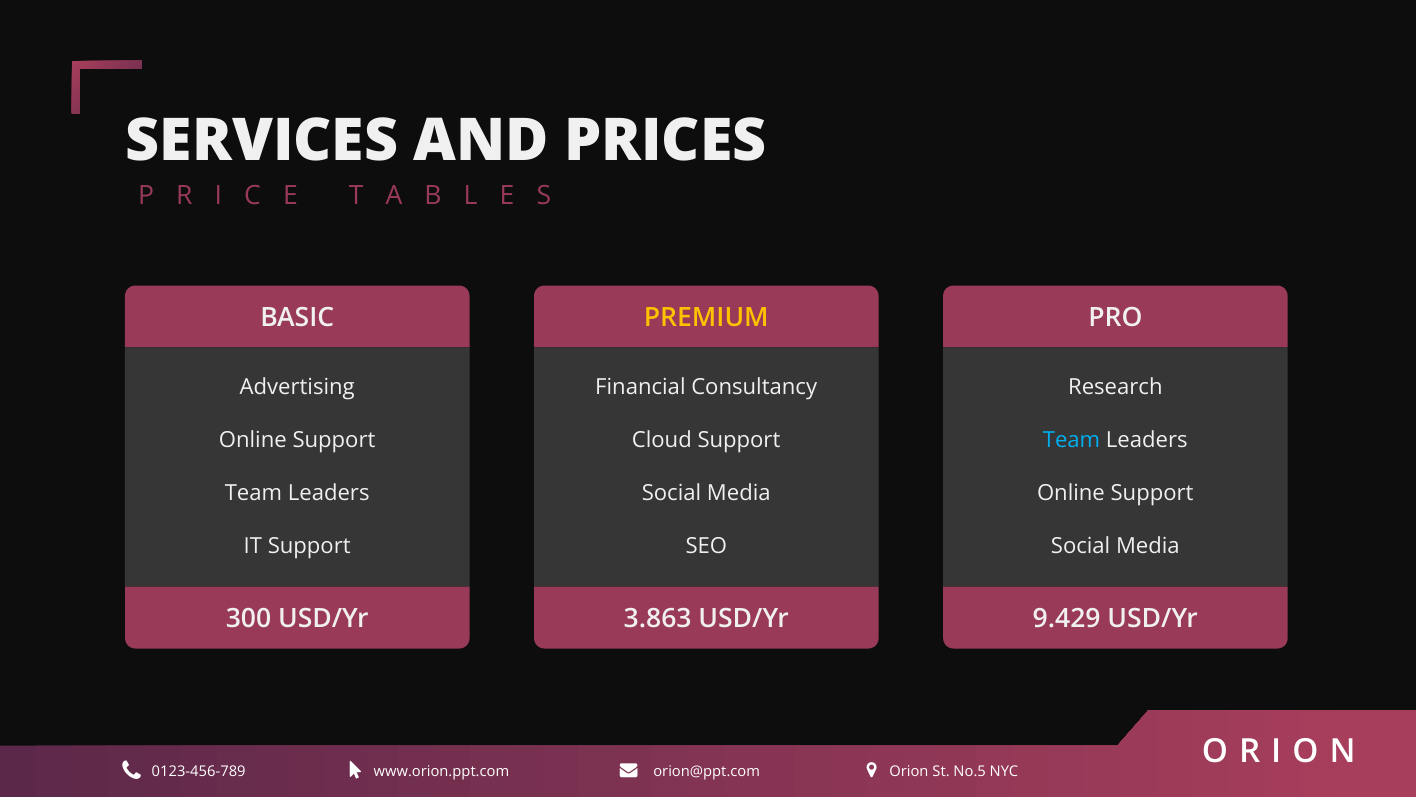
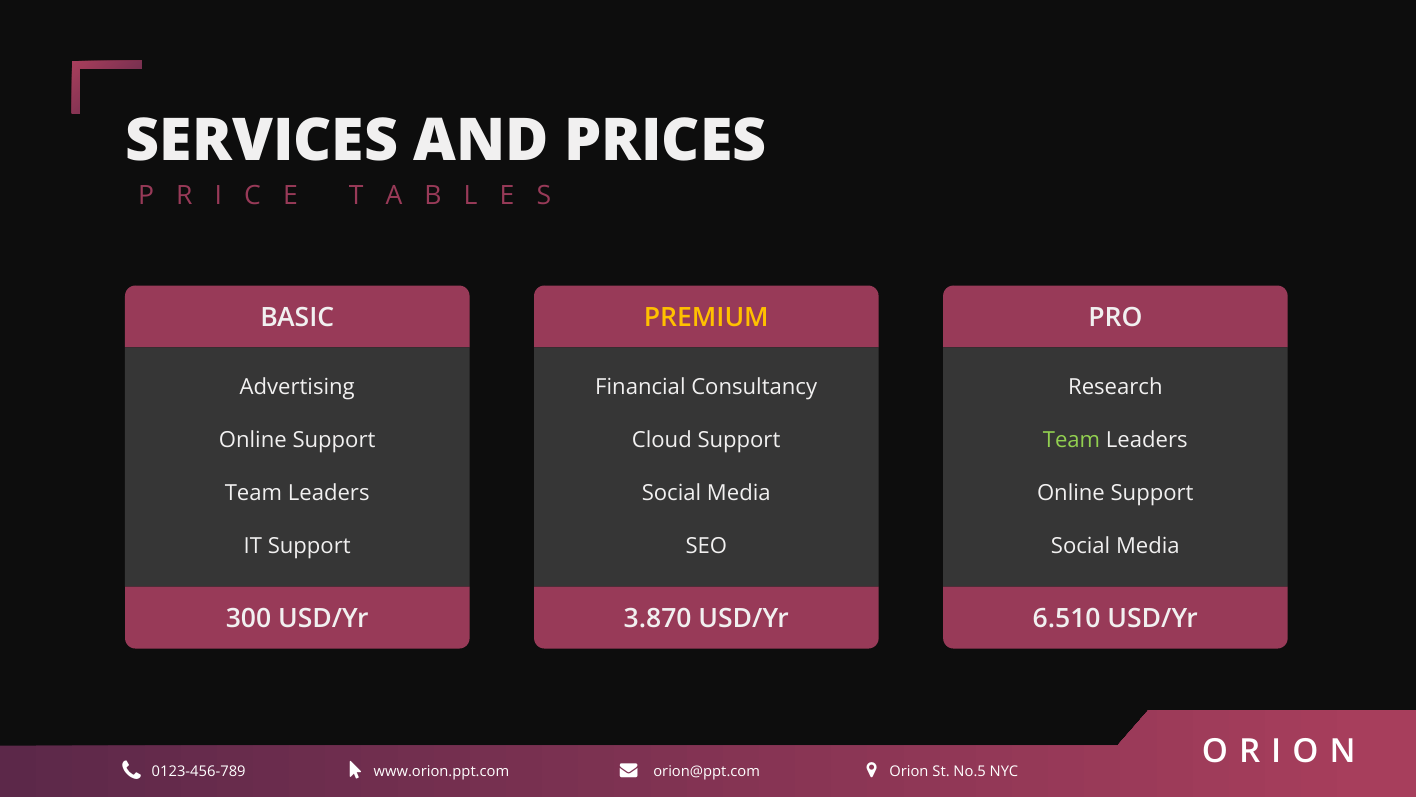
Team colour: light blue -> light green (1072, 440)
3.863: 3.863 -> 3.870 (658, 619)
9.429: 9.429 -> 6.510 (1067, 619)
